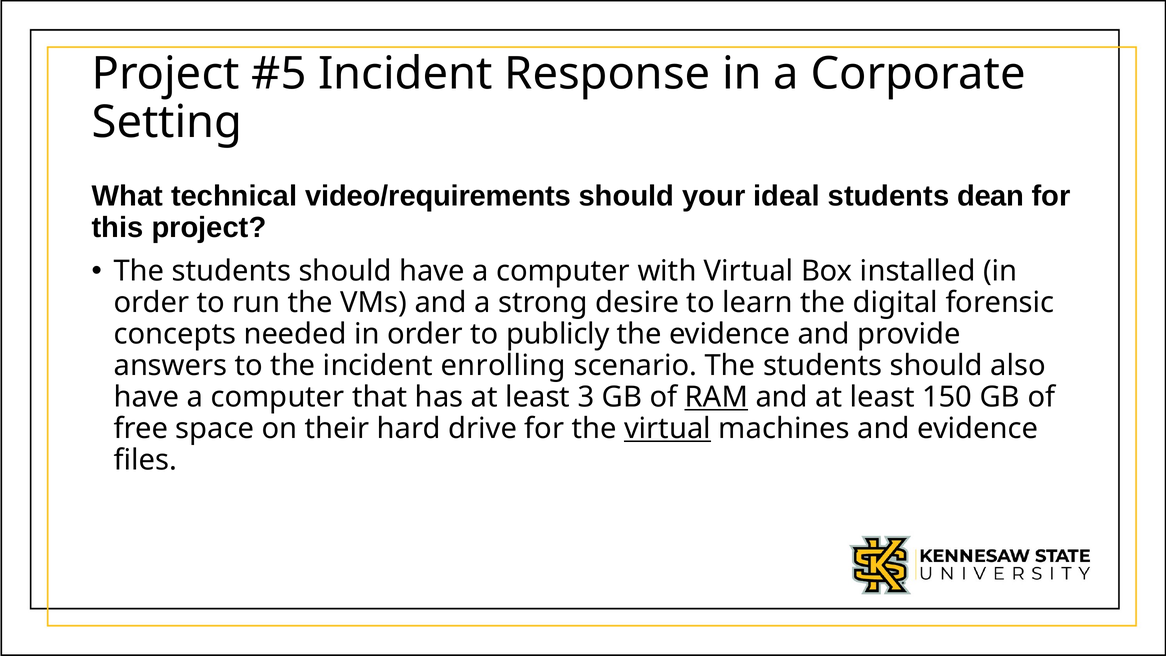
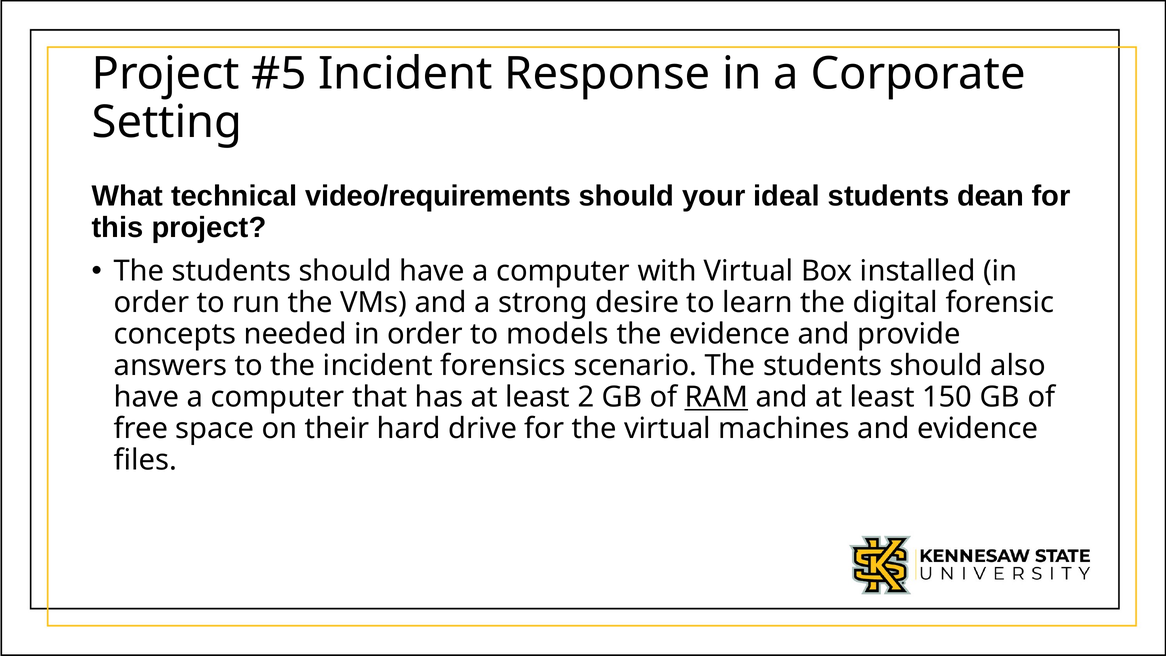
publicly: publicly -> models (557, 334)
enrolling: enrolling -> forensics (503, 366)
3: 3 -> 2 (586, 397)
virtual underline: present -> none (668, 429)
